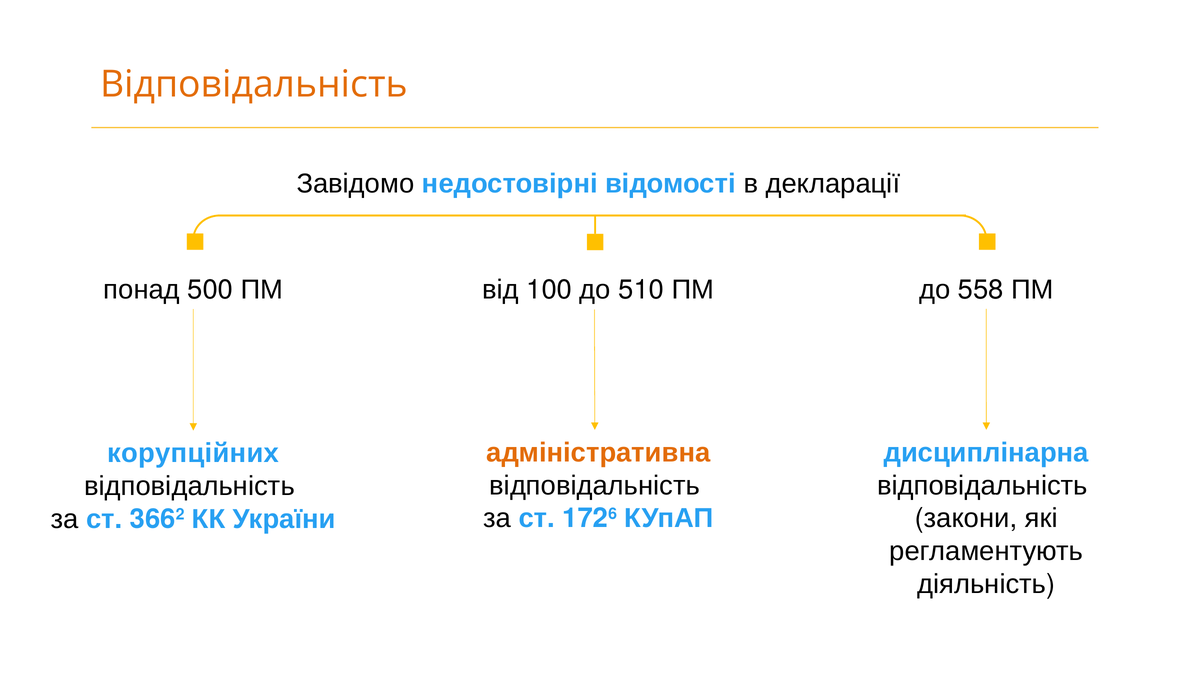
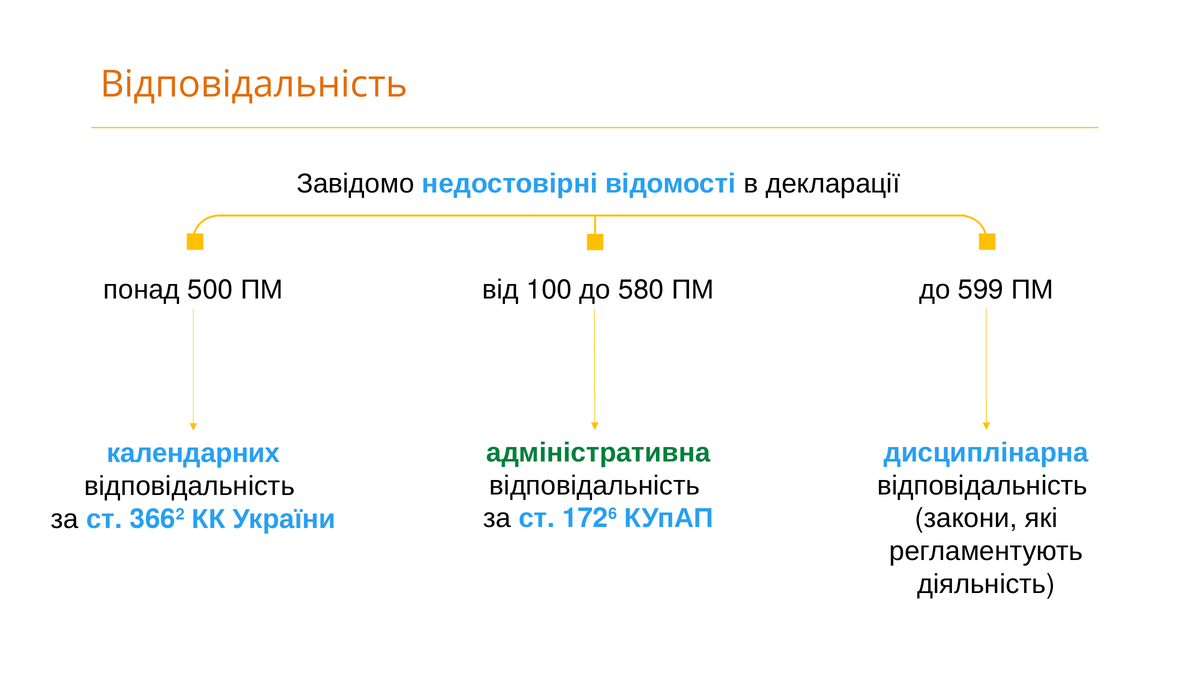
558: 558 -> 599 (981, 290)
510: 510 -> 580 (641, 290)
адміністративна colour: orange -> green (598, 453)
корупційних: корупційних -> календарних (193, 454)
